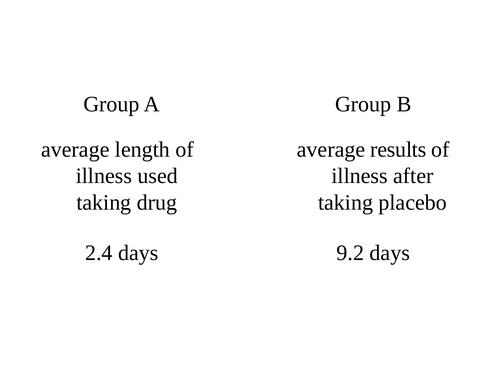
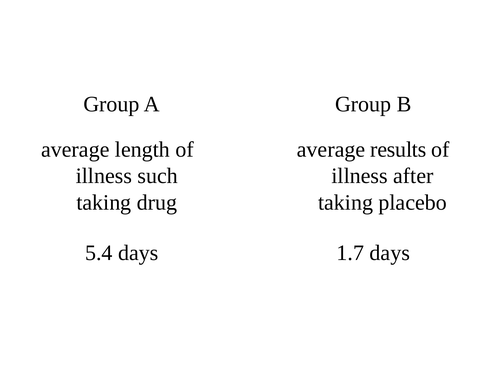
used: used -> such (158, 176)
2.4: 2.4 -> 5.4 (99, 252)
9.2: 9.2 -> 1.7 (350, 252)
